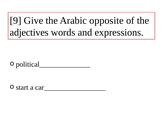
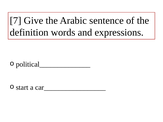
9: 9 -> 7 (16, 21)
opposite: opposite -> sentence (107, 21)
adjectives: adjectives -> definition (29, 33)
